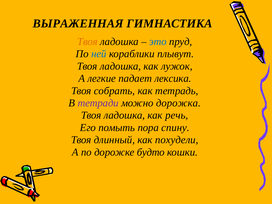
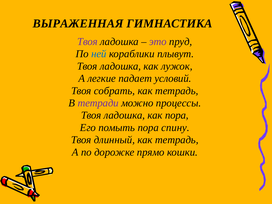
Твоя colour: orange -> purple (87, 42)
это colour: blue -> purple (158, 42)
лексика: лексика -> условий (173, 78)
дорожка: дорожка -> процессы (179, 103)
как речь: речь -> пора (177, 115)
похудели: похудели -> тетрадь (177, 140)
будто: будто -> прямо (151, 152)
